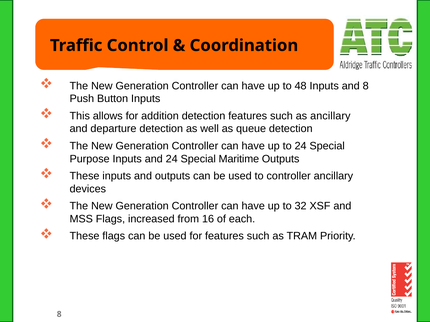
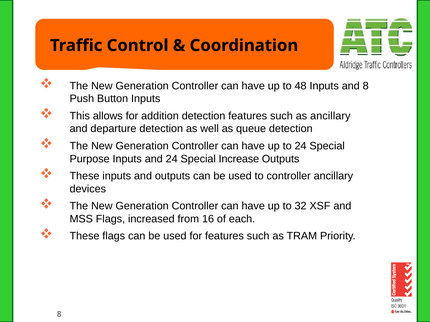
Maritime: Maritime -> Increase (239, 159)
